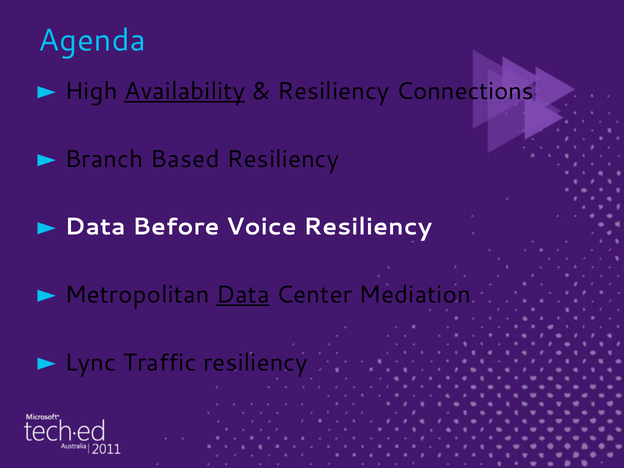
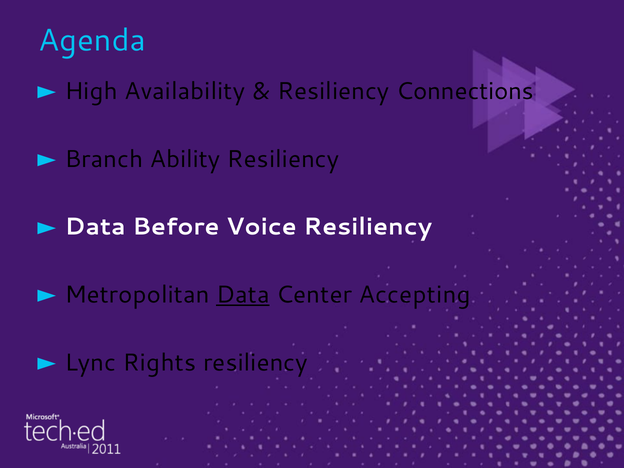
Availability underline: present -> none (185, 91)
Based: Based -> Ability (185, 159)
Mediation: Mediation -> Accepting (415, 295)
Traffic: Traffic -> Rights (159, 363)
